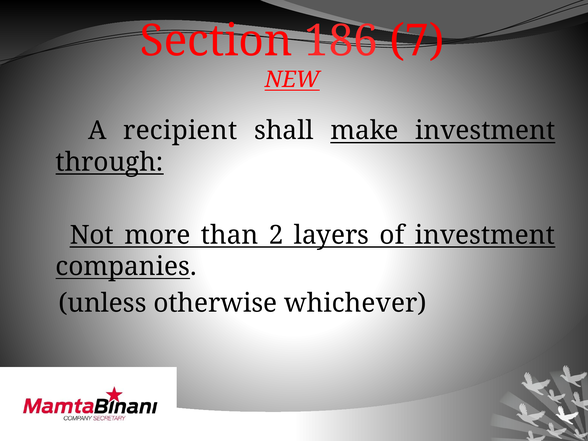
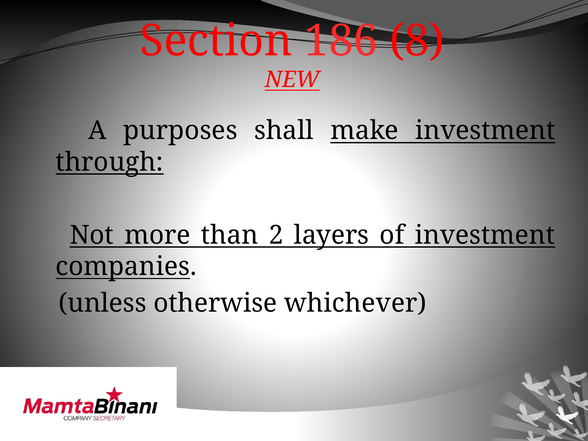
7: 7 -> 8 (417, 41)
recipient: recipient -> purposes (180, 131)
